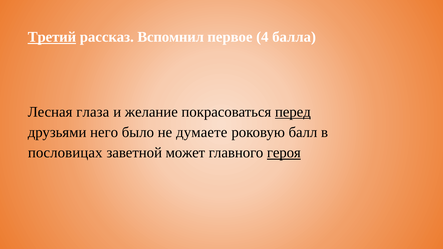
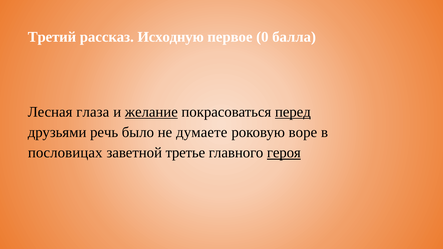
Третий underline: present -> none (52, 37)
Вспомнил: Вспомнил -> Исходную (171, 37)
4: 4 -> 0 (262, 37)
желание underline: none -> present (151, 112)
него: него -> речь (104, 132)
балл: балл -> воре (303, 132)
может: может -> третье (185, 153)
